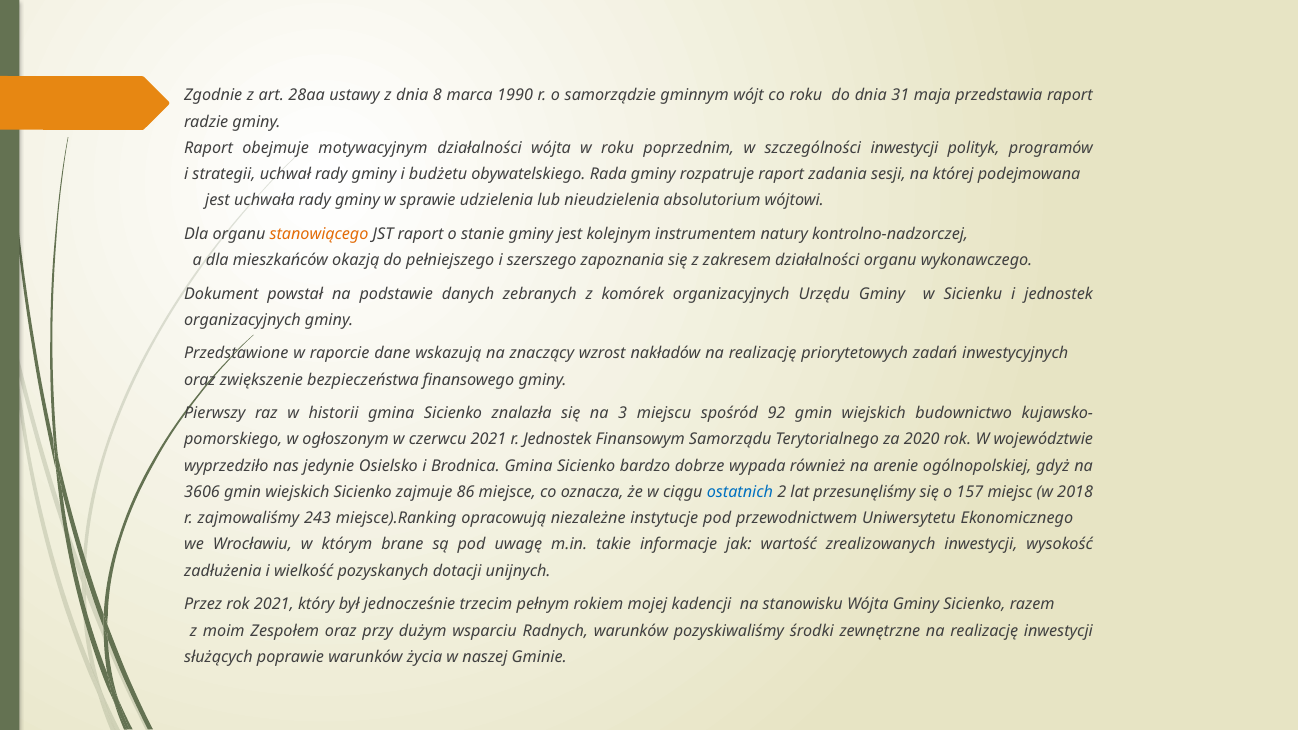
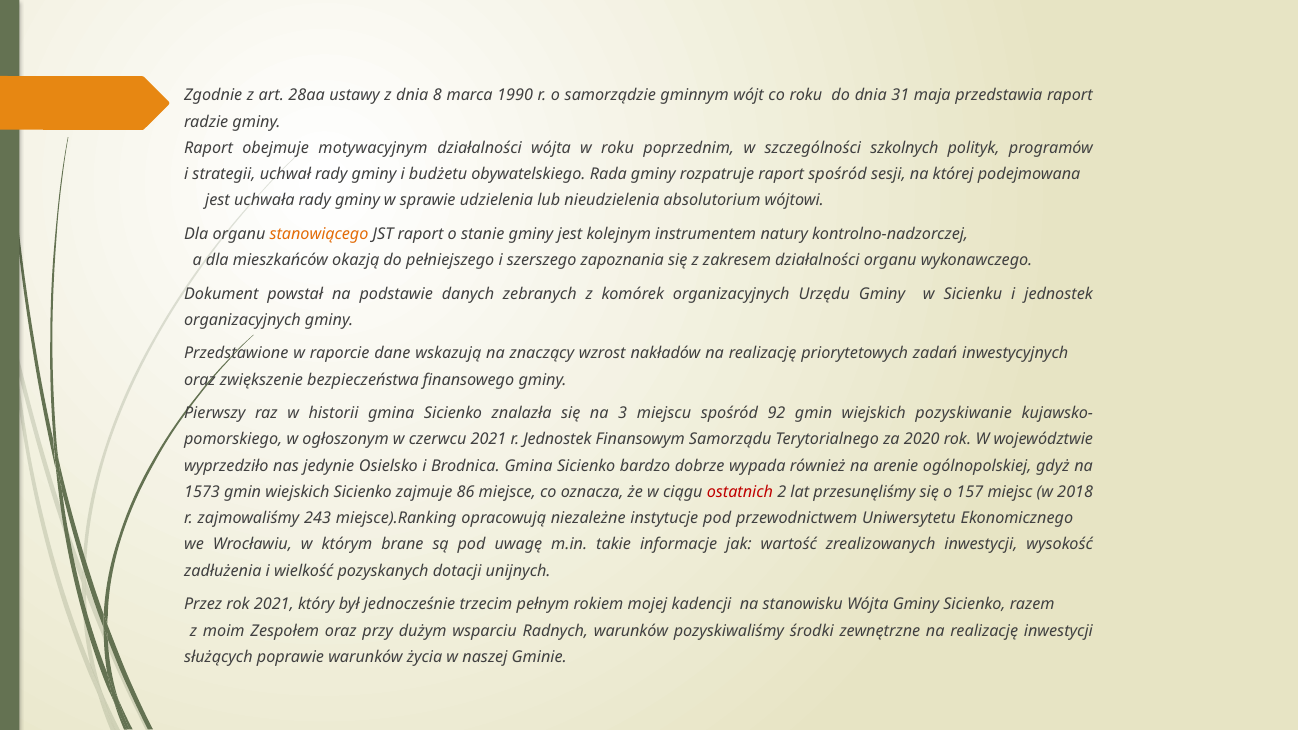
szczególności inwestycji: inwestycji -> szkolnych (904, 148)
raport zadania: zadania -> spośród (838, 174)
budownictwo: budownictwo -> pozyskiwanie (964, 413)
3606: 3606 -> 1573 (202, 492)
ostatnich colour: blue -> red (740, 492)
